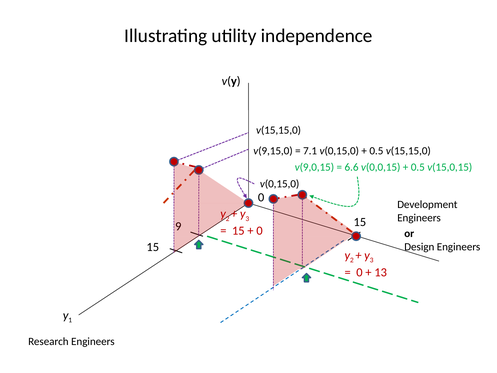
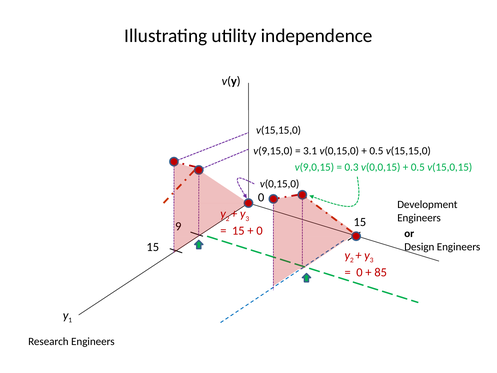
7.1: 7.1 -> 3.1 (310, 151)
6.6: 6.6 -> 0.3 (352, 167)
13: 13 -> 85 (381, 272)
